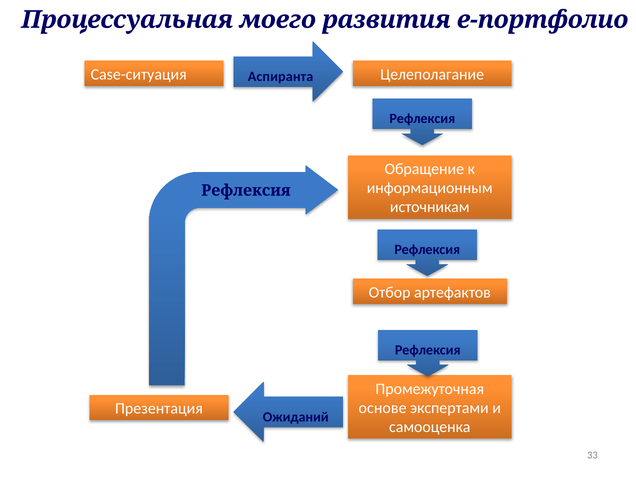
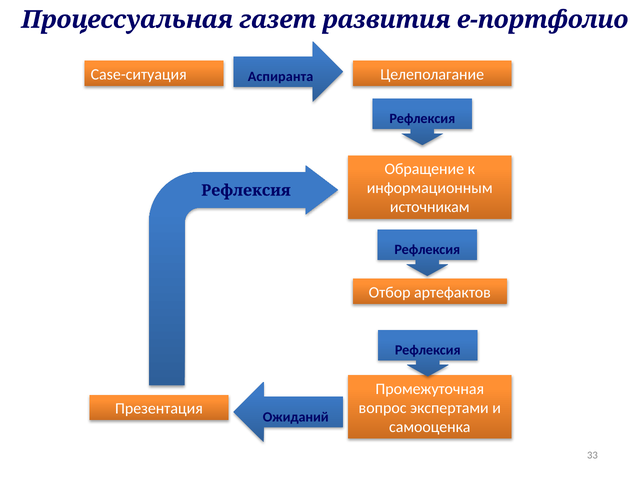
моего: моего -> газет (278, 20)
основе: основе -> вопрос (383, 408)
